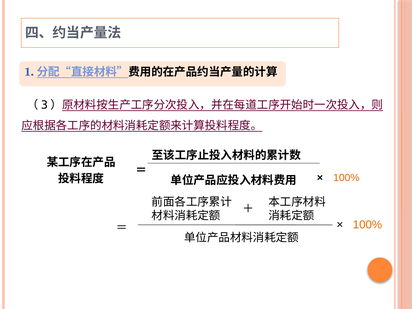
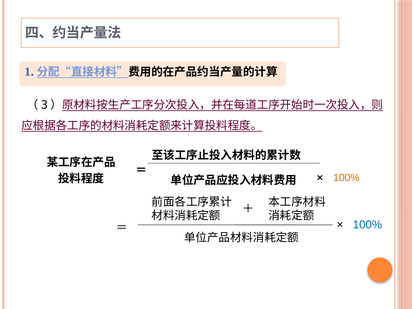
100% colour: orange -> blue (367, 225)
